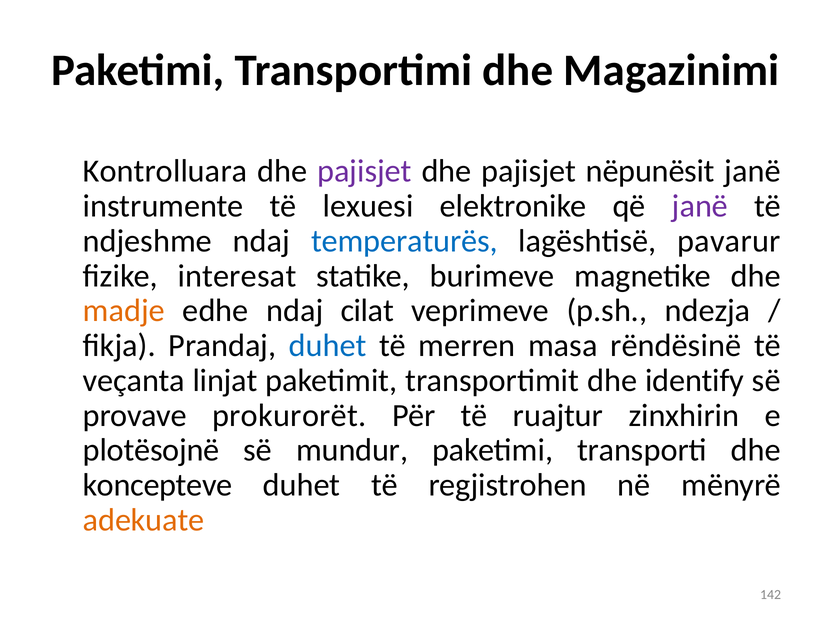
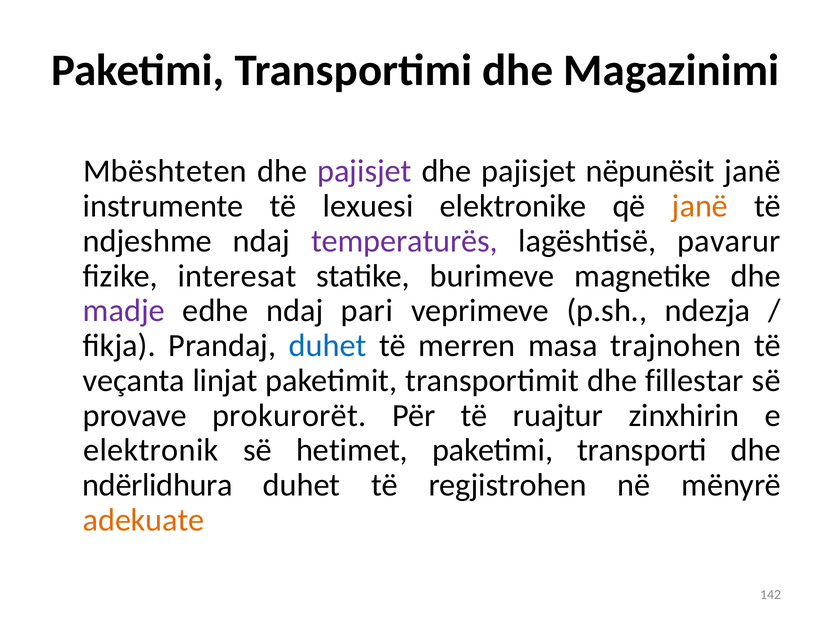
Kontrolluara: Kontrolluara -> Mbështeten (165, 171)
janë colour: purple -> orange (700, 206)
temperaturës colour: blue -> purple (404, 241)
madje colour: orange -> purple (124, 311)
cilat: cilat -> pari (367, 311)
rëndësinë: rëndësinë -> trajnohen (676, 346)
identify: identify -> fillestar (694, 381)
plotësojnë: plotësojnë -> elektronik (151, 451)
mundur: mundur -> hetimet (352, 451)
koncepteve: koncepteve -> ndërlidhura (158, 485)
